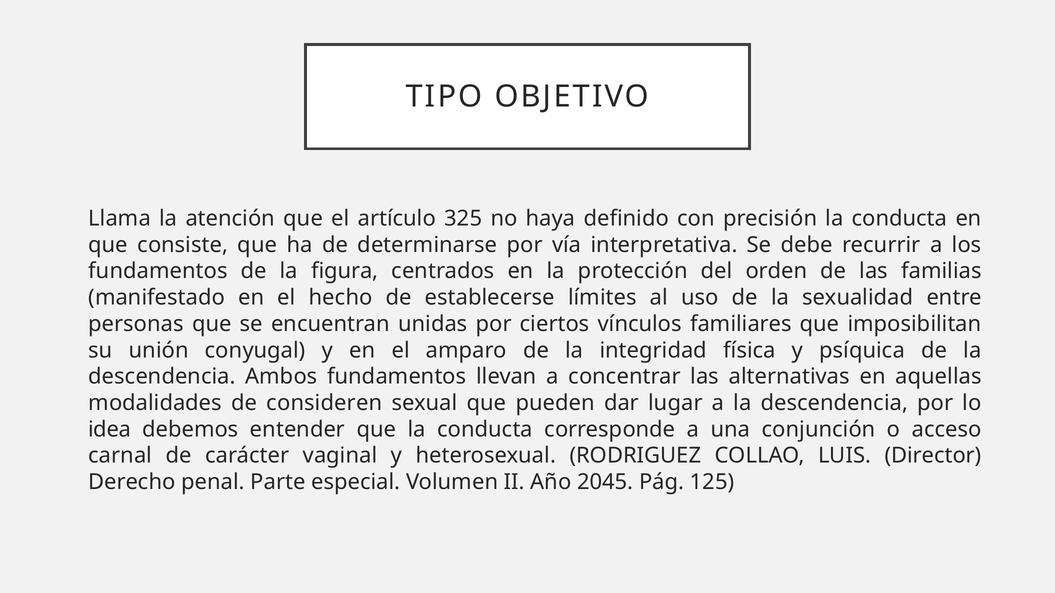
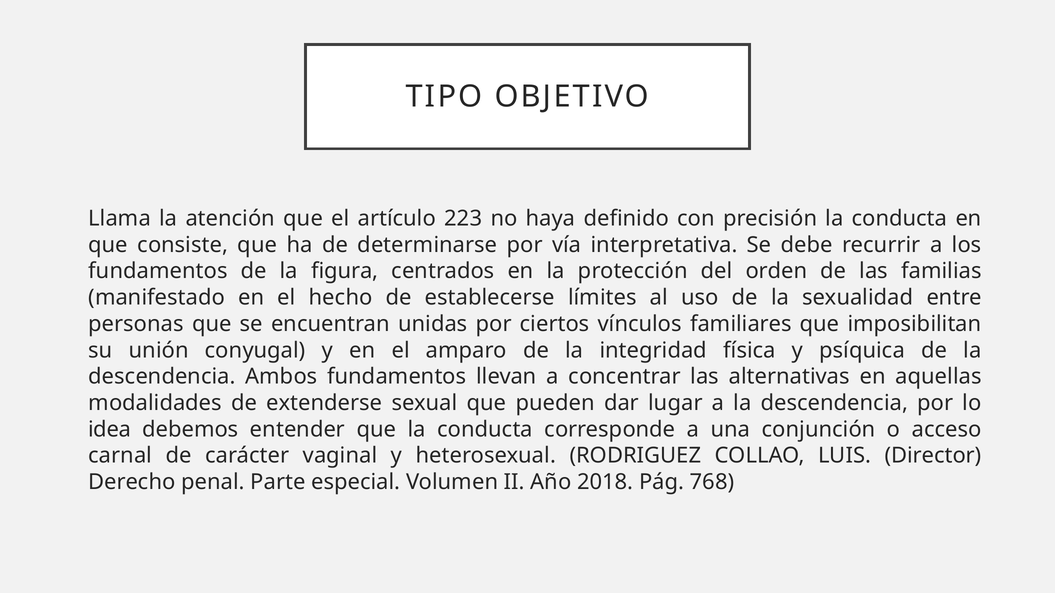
325: 325 -> 223 (463, 219)
consideren: consideren -> extenderse (324, 403)
2045: 2045 -> 2018 (605, 482)
125: 125 -> 768 (712, 482)
